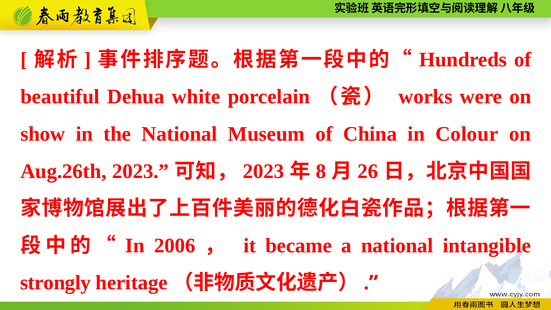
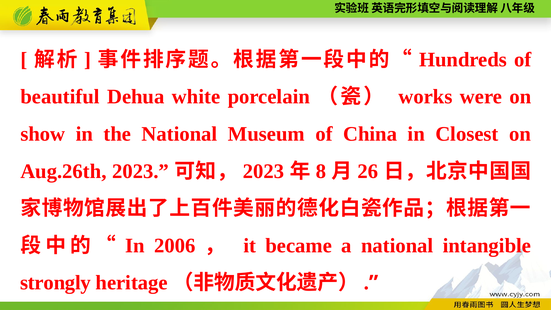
Colour: Colour -> Closest (467, 134)
